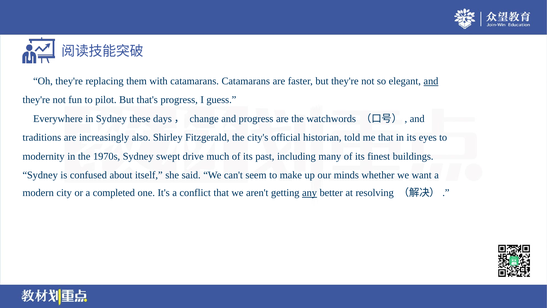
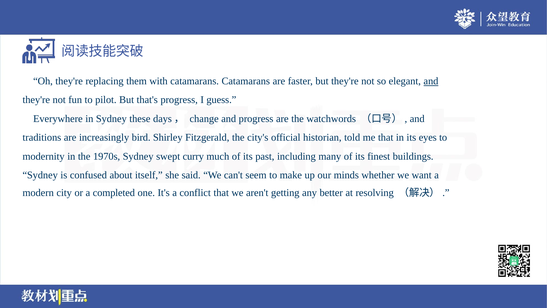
also: also -> bird (141, 137)
drive: drive -> curry (193, 156)
any underline: present -> none (310, 193)
